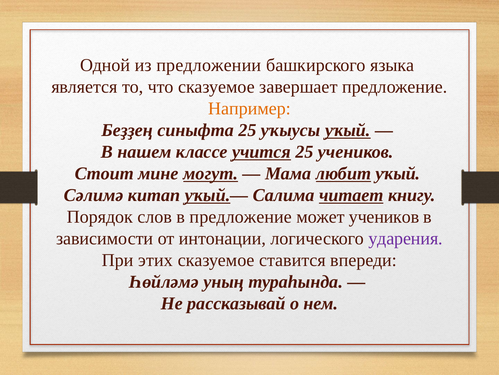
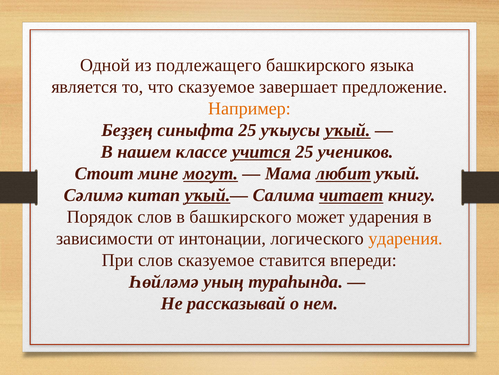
предложении: предложении -> подлежащего (209, 65)
в предложение: предложение -> башкирского (241, 216)
может учеников: учеников -> ударения (384, 216)
ударения colour: purple -> orange (406, 238)
При этих: этих -> слов (156, 260)
